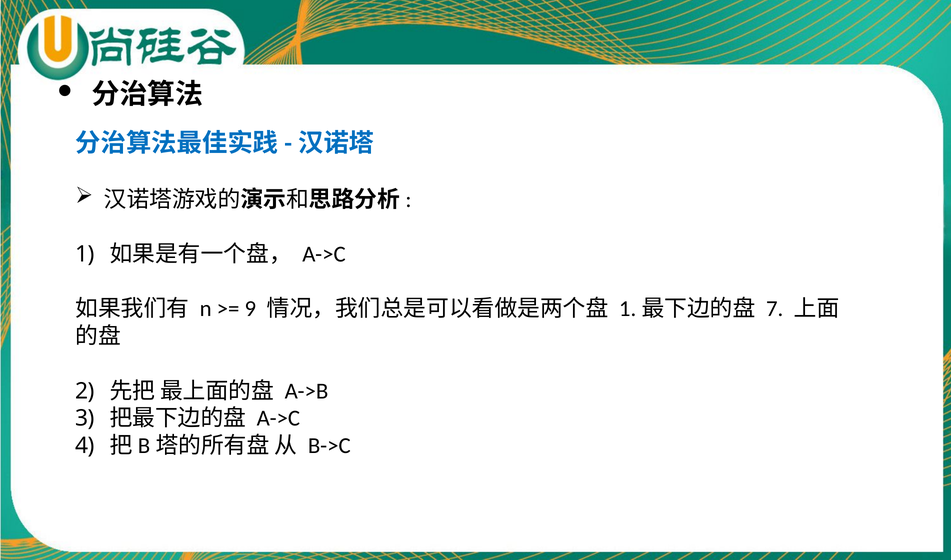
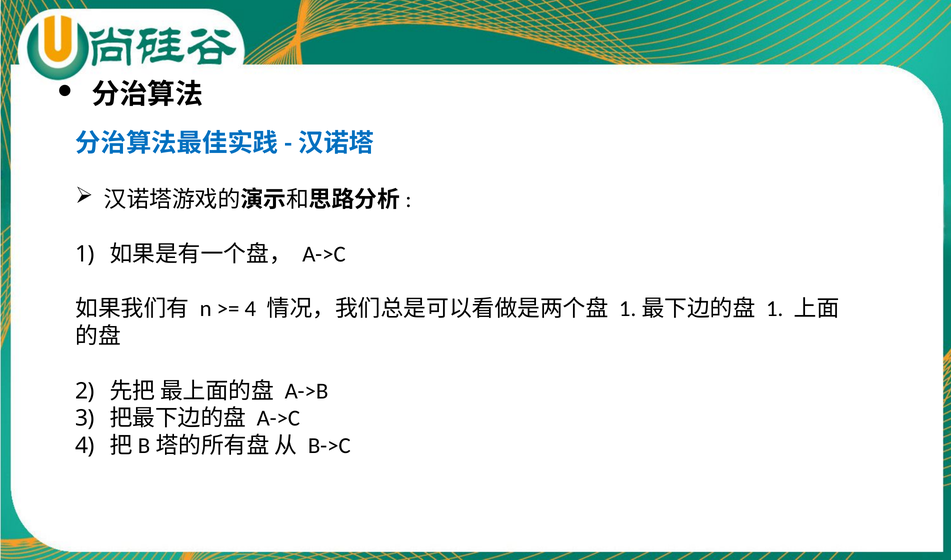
9: 9 -> 4 (250, 309)
7: 7 -> 1 (775, 309)
